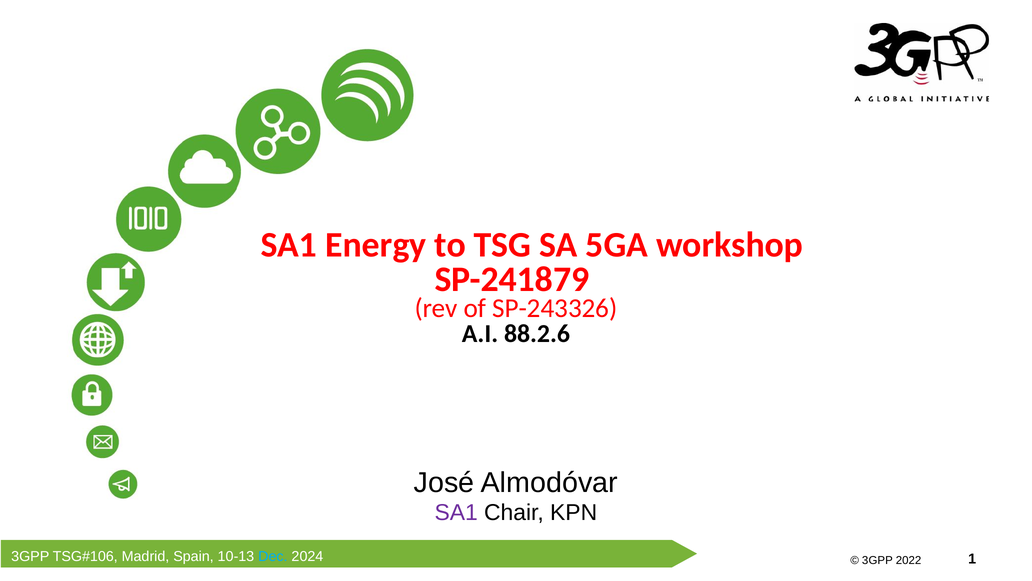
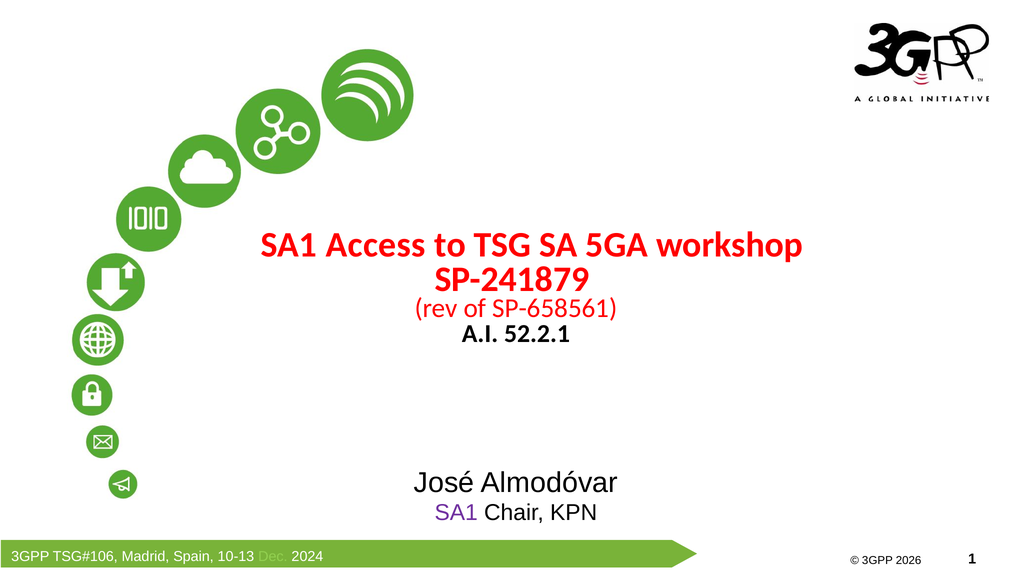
Energy: Energy -> Access (376, 245)
SP-243326: SP-243326 -> SP-658561 (555, 308)
88.2.6: 88.2.6 -> 52.2.1 (537, 333)
Dec colour: light blue -> light green (273, 556)
2022: 2022 -> 2026 (909, 560)
